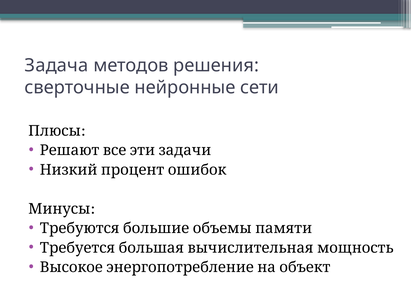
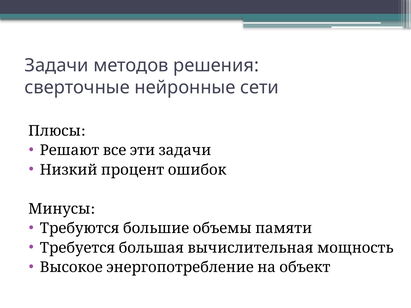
Задача: Задача -> Задачи (57, 66)
